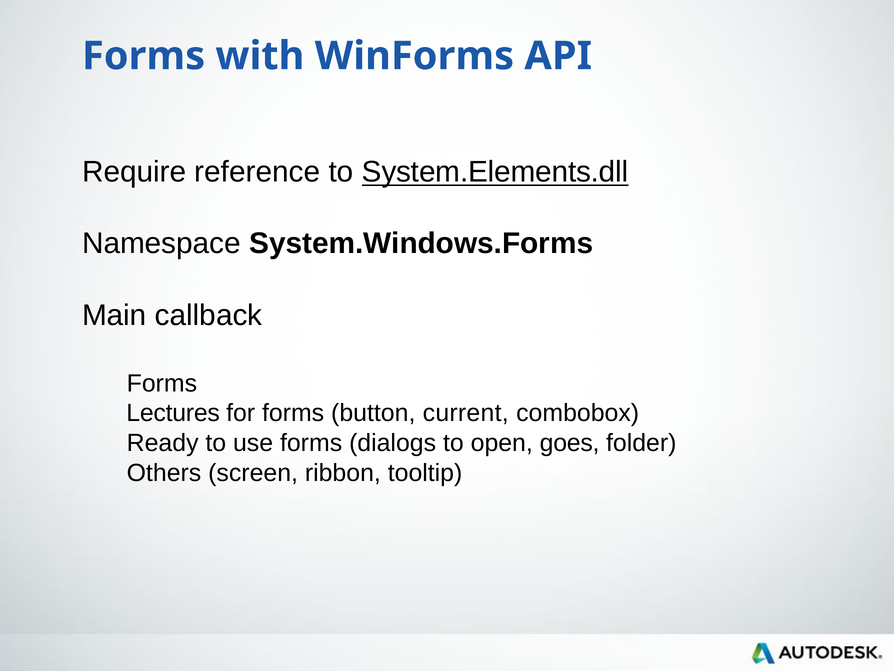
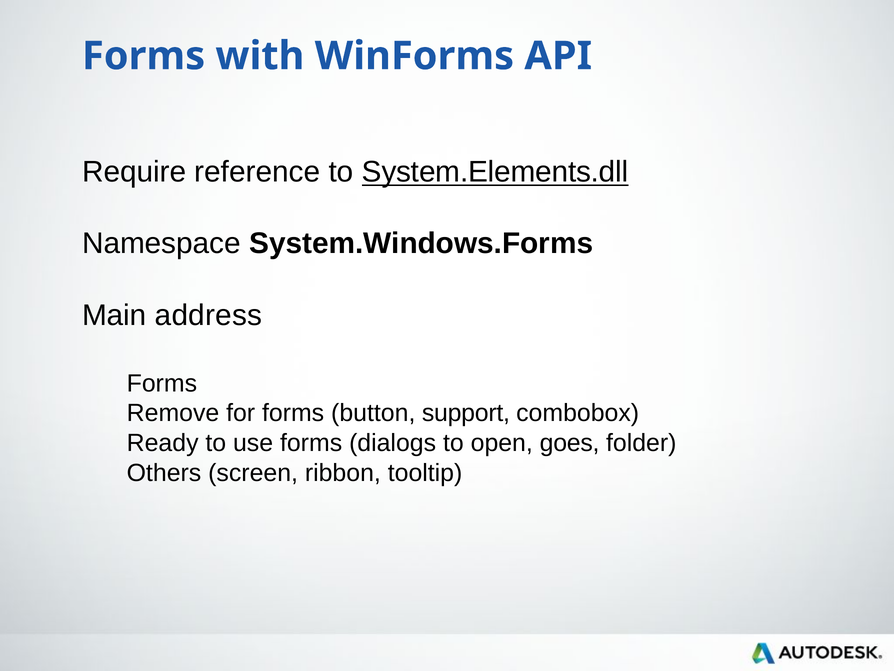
callback: callback -> address (209, 315)
Lectures: Lectures -> Remove (173, 413)
current: current -> support (466, 413)
